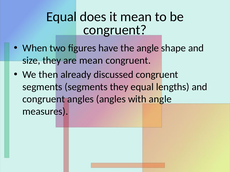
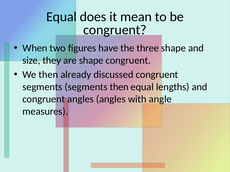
the angle: angle -> three (148, 48)
are mean: mean -> shape (91, 61)
segments they: they -> then (119, 87)
